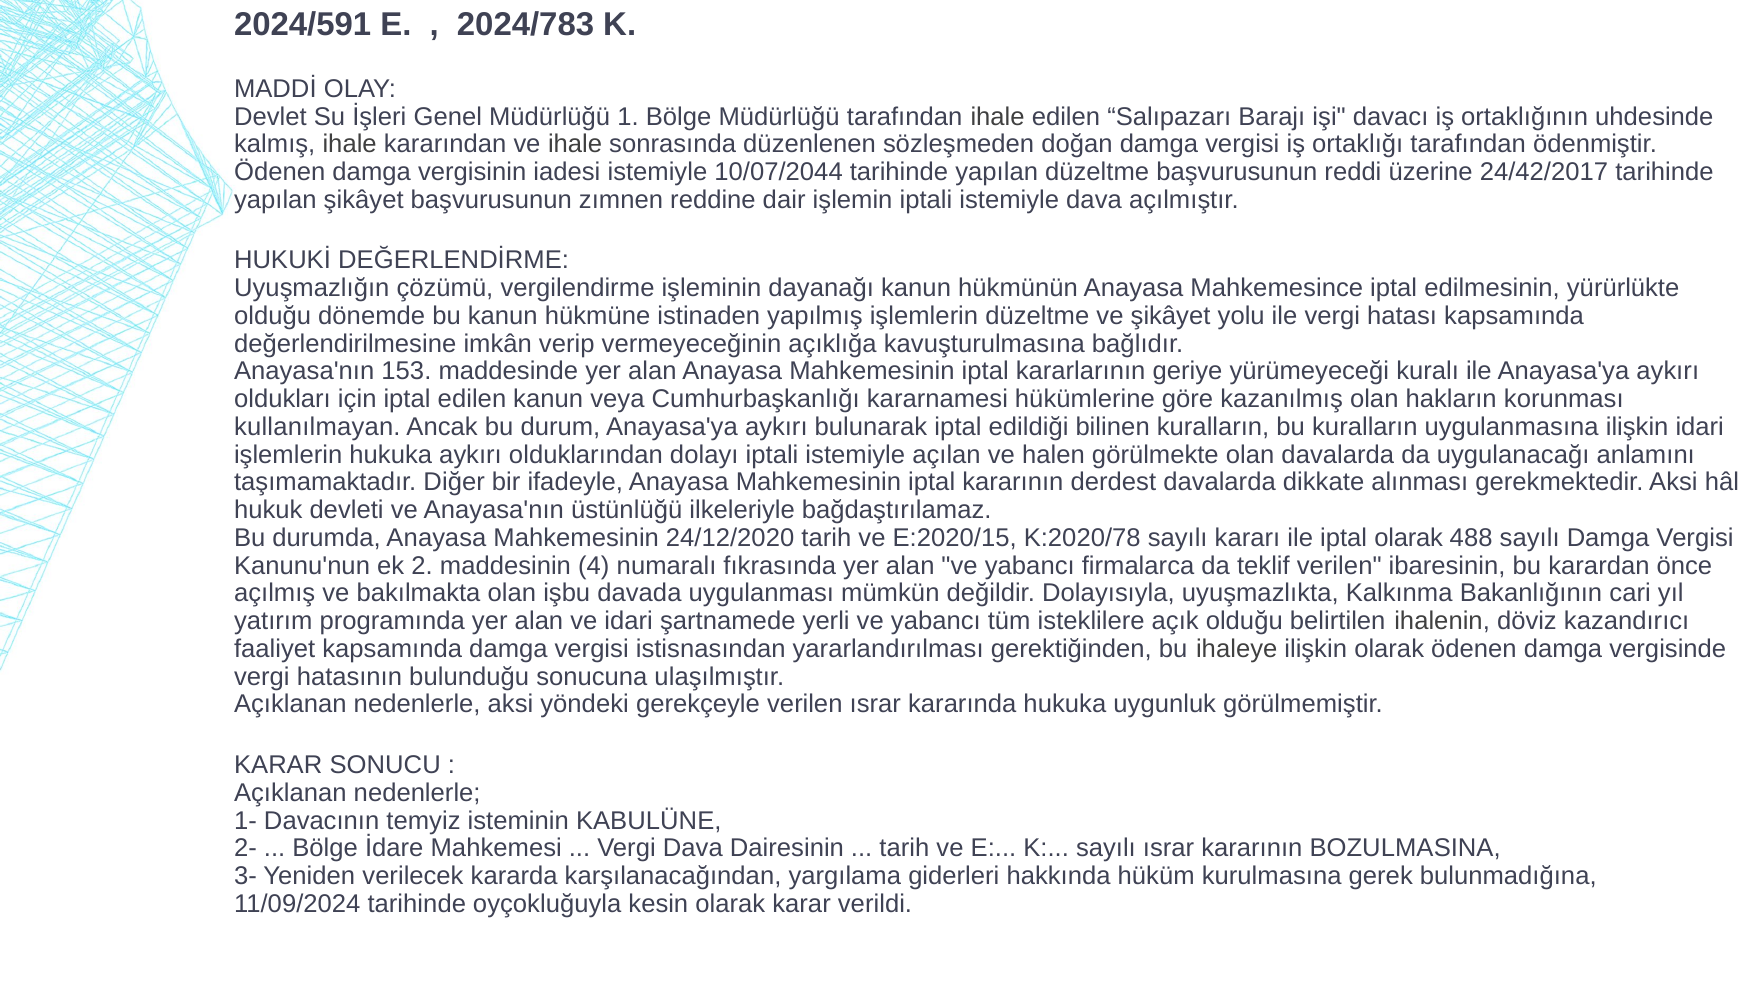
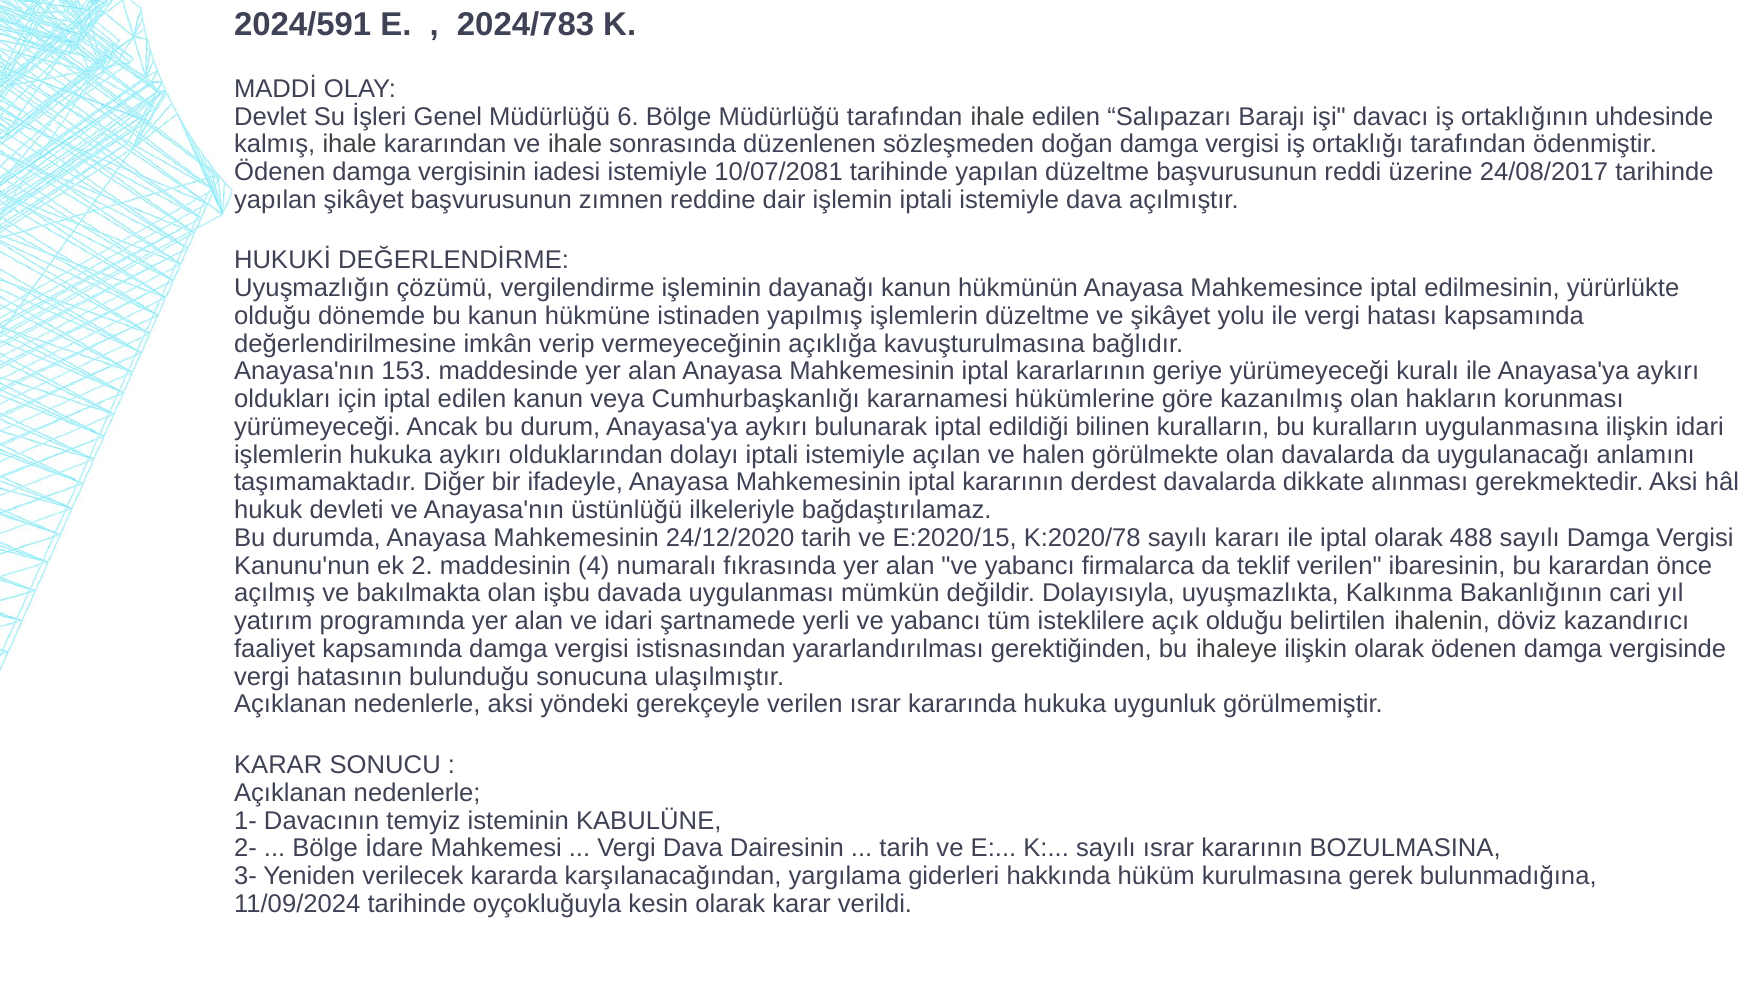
1: 1 -> 6 (628, 117)
10/07/2044: 10/07/2044 -> 10/07/2081 (779, 172)
24/42/2017: 24/42/2017 -> 24/08/2017 (1544, 172)
kullanılmayan: kullanılmayan -> yürümeyeceği (317, 427)
